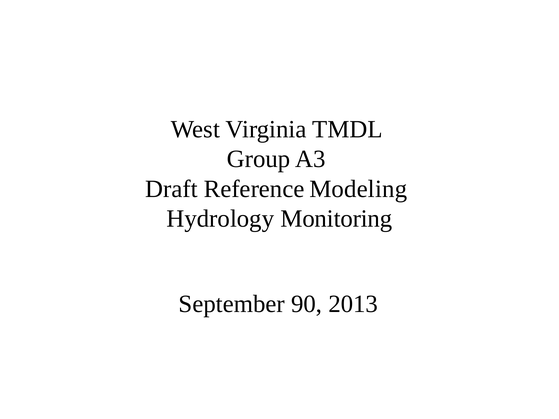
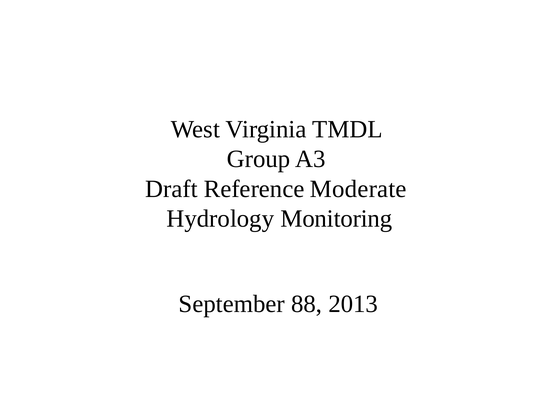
Modeling: Modeling -> Moderate (358, 189)
90: 90 -> 88 (307, 304)
